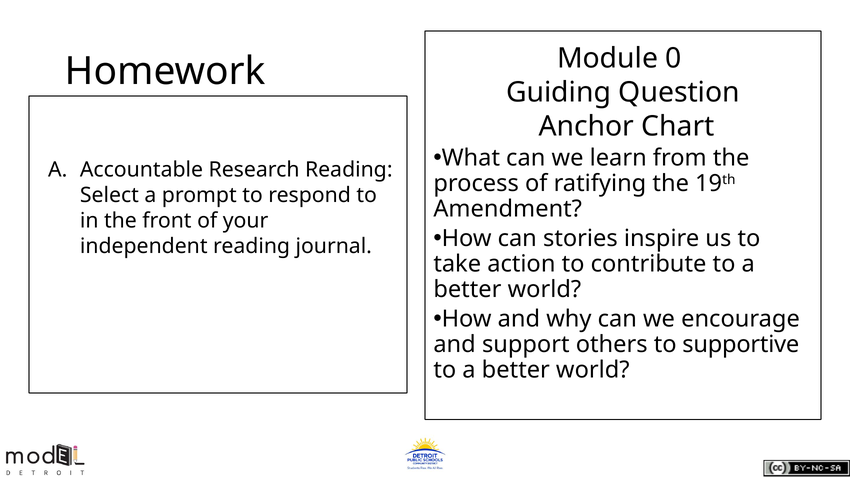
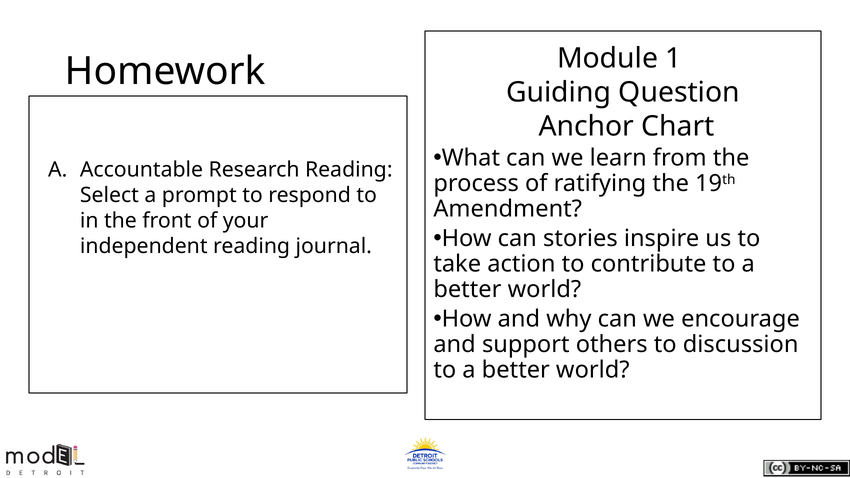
0: 0 -> 1 (673, 59)
supportive: supportive -> discussion (741, 345)
